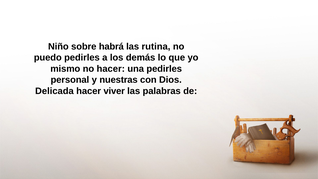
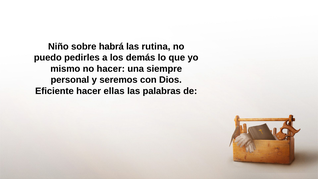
una pedirles: pedirles -> siempre (164, 69)
nuestras: nuestras -> seremos (119, 80)
Delicada: Delicada -> Eficiente (54, 91)
viver: viver -> ellas (114, 91)
